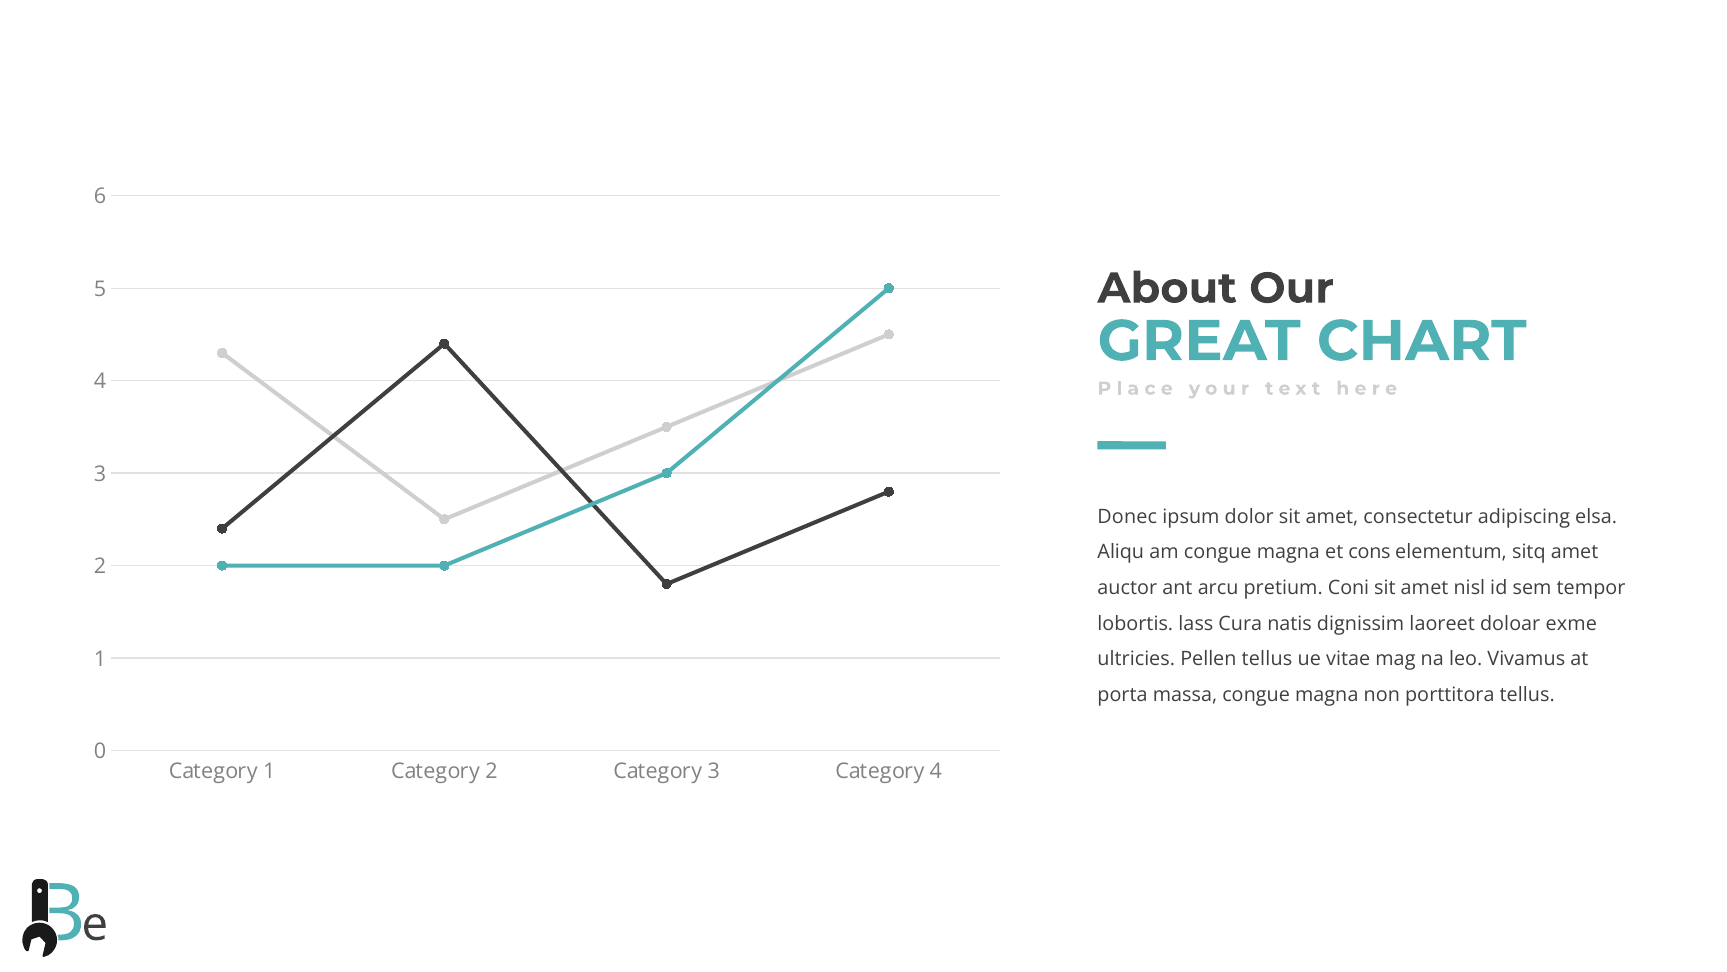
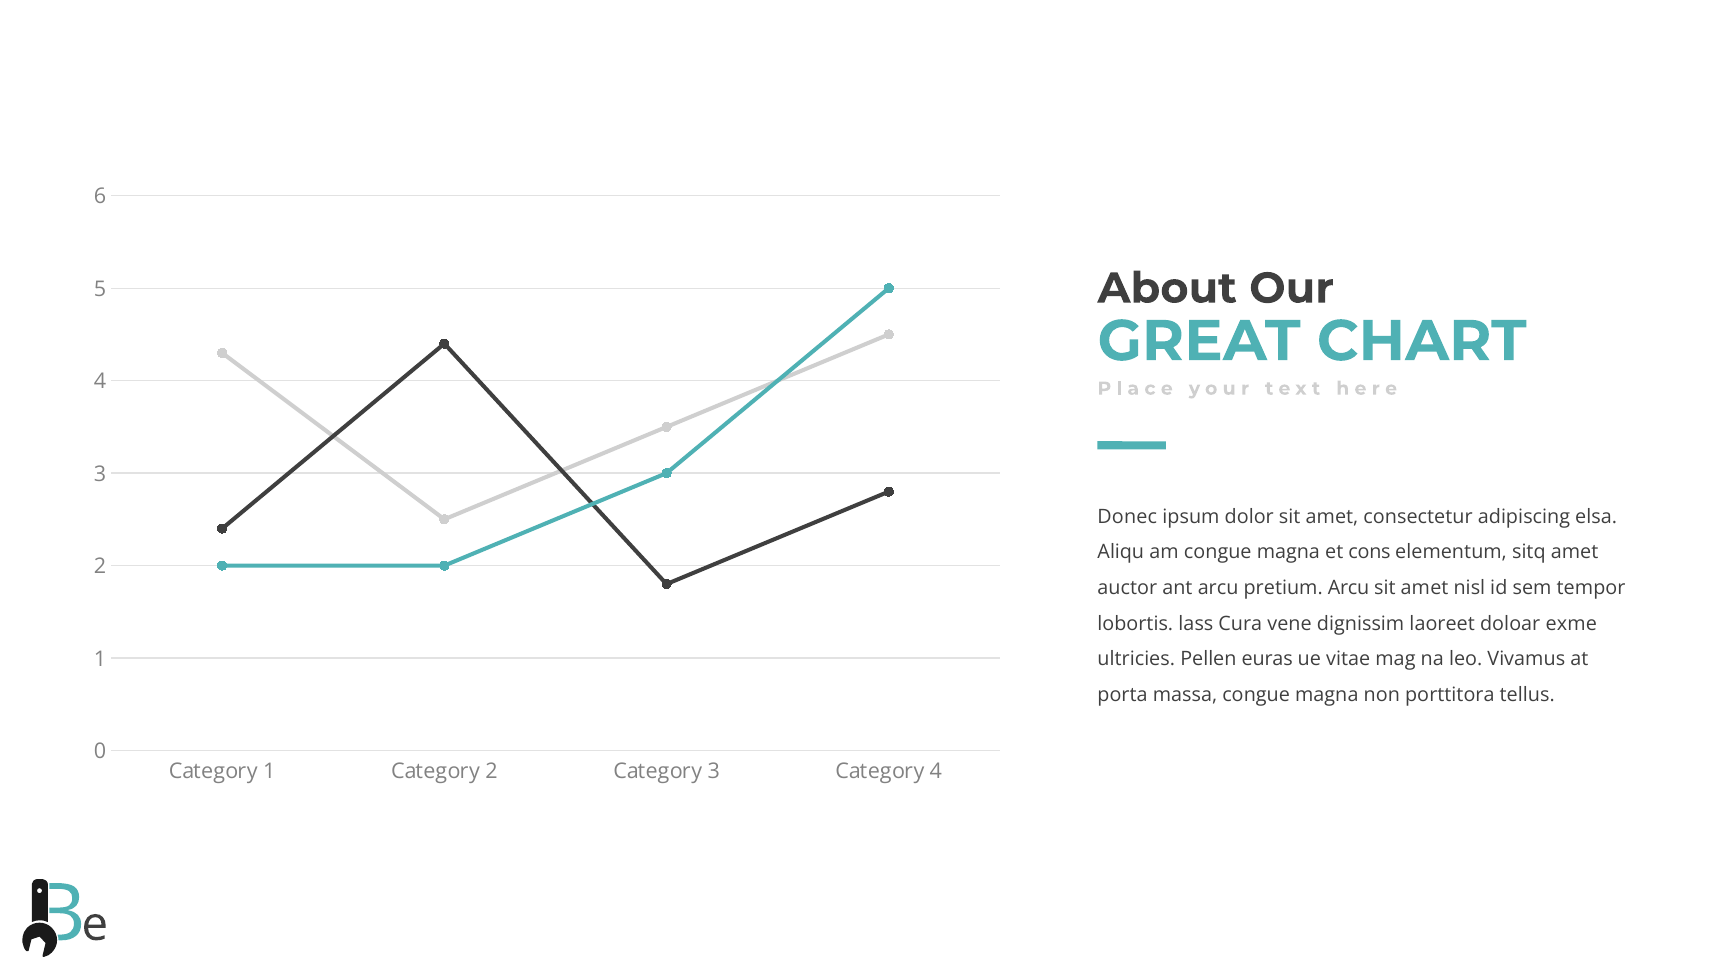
pretium Coni: Coni -> Arcu (1349, 588)
natis: natis -> vene (1290, 623)
Pellen tellus: tellus -> euras (1267, 659)
